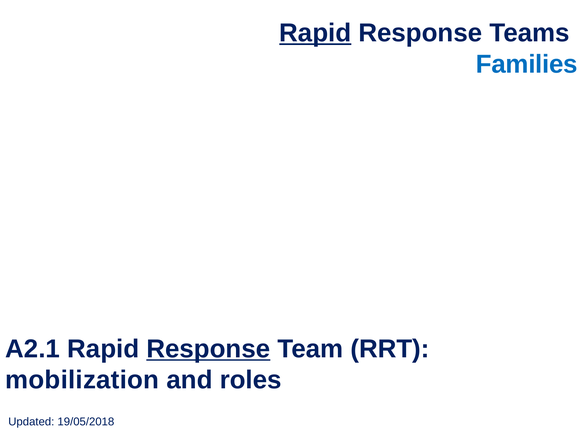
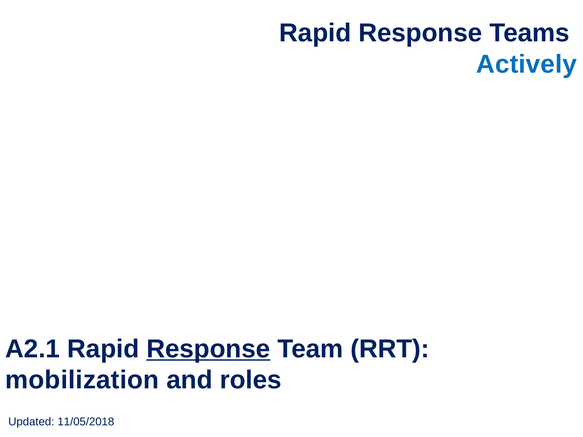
Rapid underline: present -> none (315, 33)
Families: Families -> Actively (527, 64)
19/05/2018: 19/05/2018 -> 11/05/2018 (86, 422)
